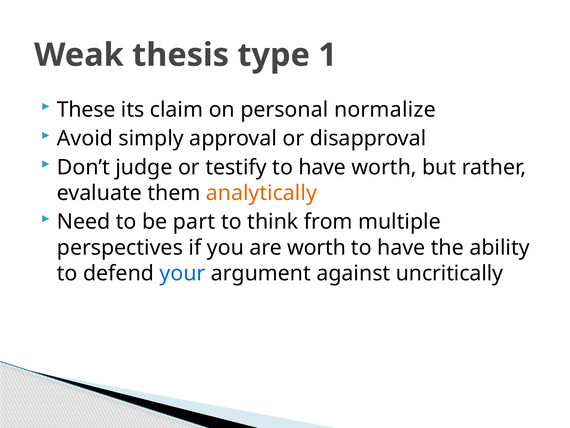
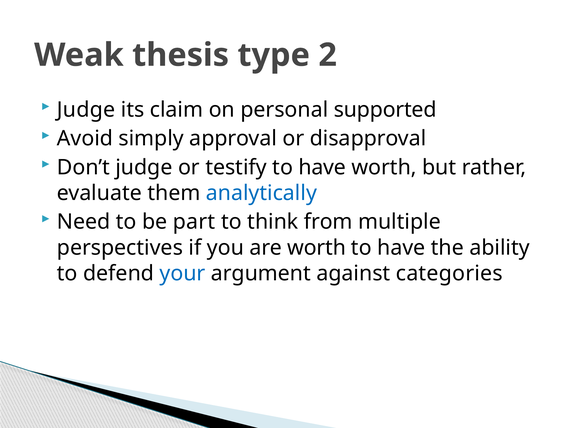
1: 1 -> 2 (328, 55)
These: These -> Judge (86, 109)
normalize: normalize -> supported (385, 109)
analytically colour: orange -> blue (261, 193)
uncritically: uncritically -> categories (449, 273)
